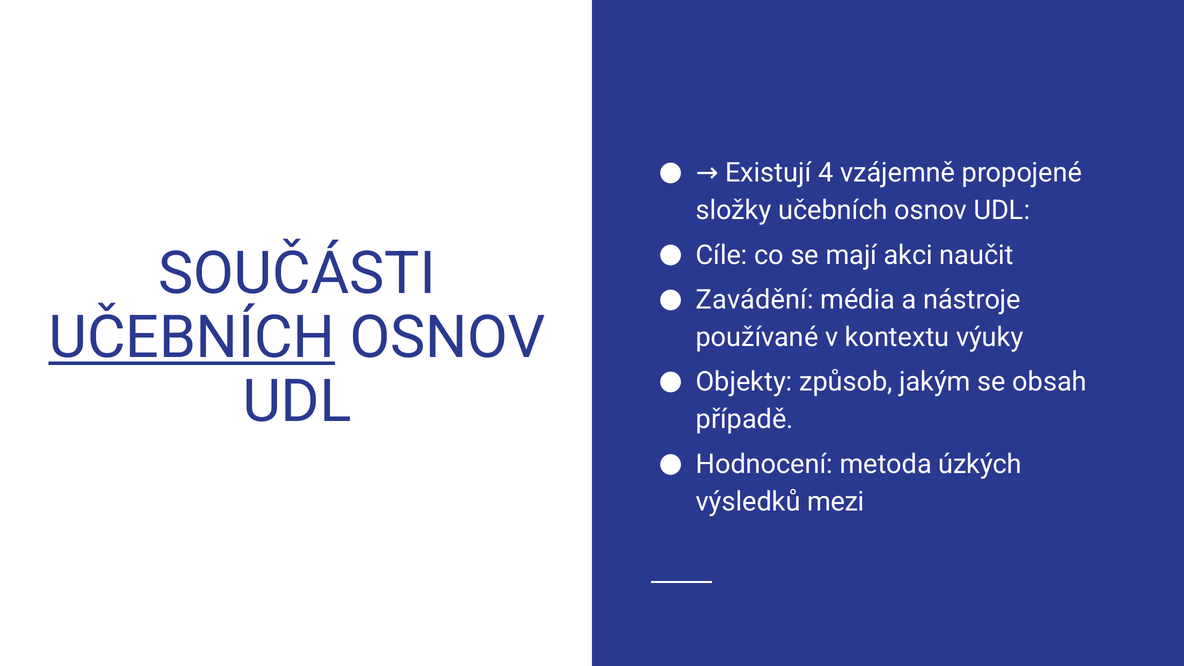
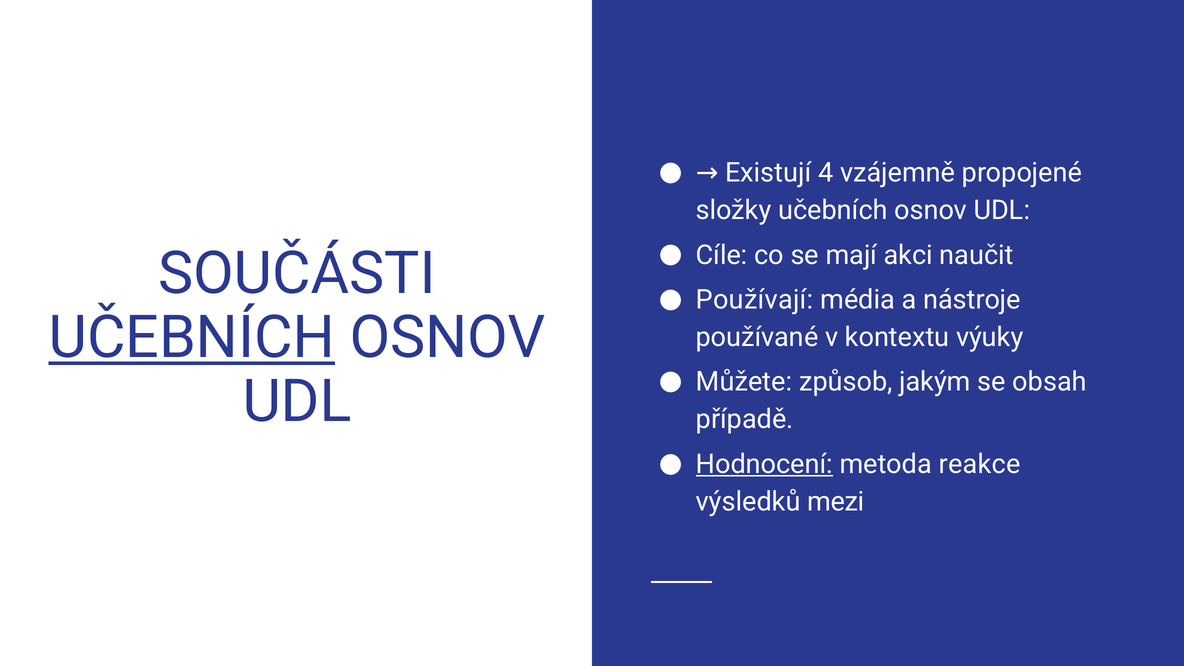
Zavádění: Zavádění -> Používají (755, 300)
Objekty: Objekty -> Můžete (744, 382)
Hodnocení underline: none -> present (764, 464)
úzkých: úzkých -> reakce (980, 464)
